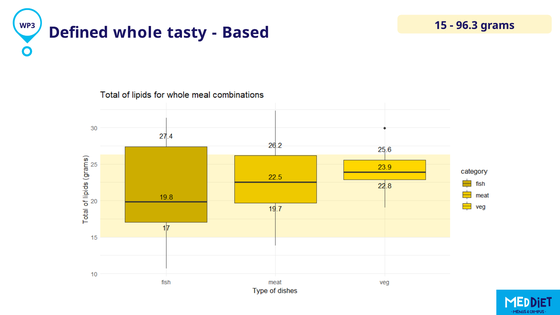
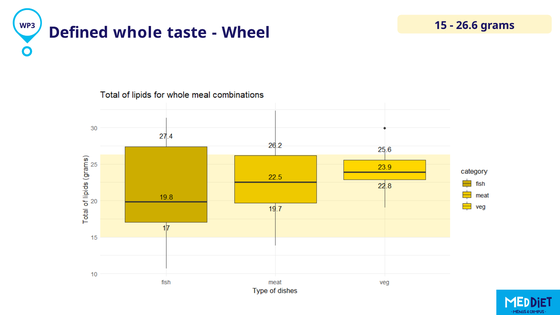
96.3: 96.3 -> 26.6 (467, 25)
tasty: tasty -> taste (187, 33)
Based: Based -> Wheel (246, 33)
